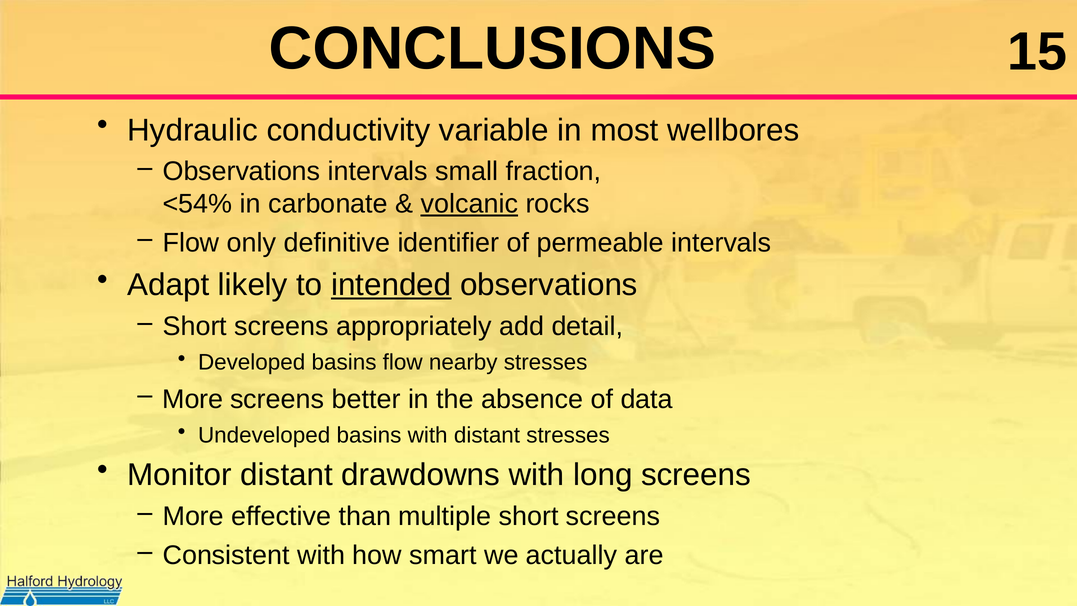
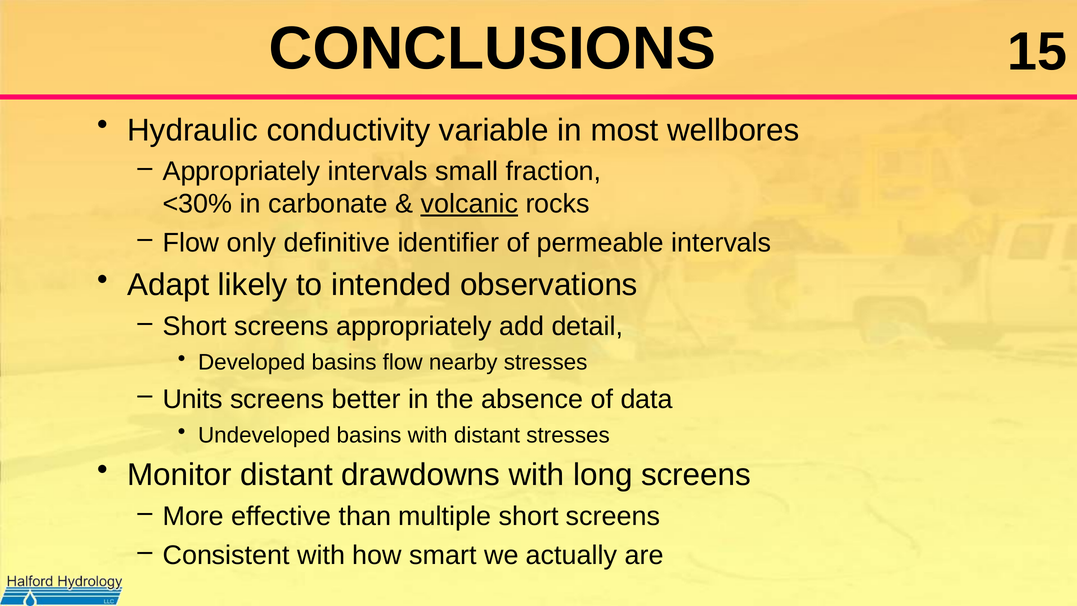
Observations: Observations -> Appropriately (242, 172)
<54%: <54% -> <30% (197, 204)
intended underline: present -> none (391, 285)
More: More -> Units (193, 399)
